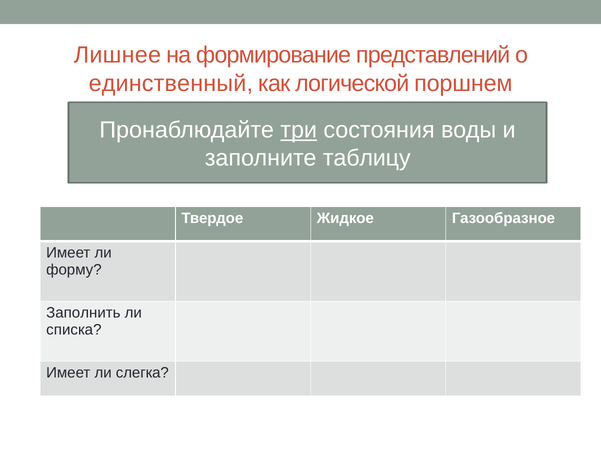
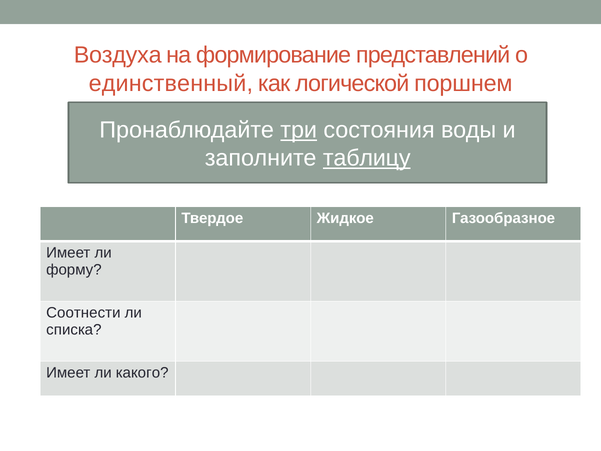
Лишнее: Лишнее -> Воздуха (118, 55)
таблицу underline: none -> present (367, 158)
Заполнить: Заполнить -> Соотнести (83, 313)
слегка: слегка -> какого (142, 373)
